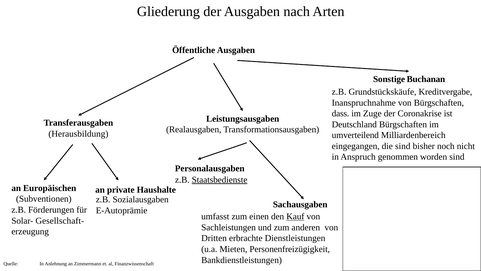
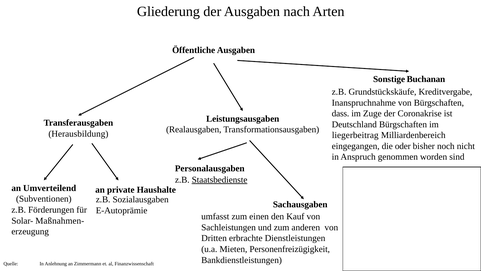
umverteilend: umverteilend -> liegerbeitrag (355, 135)
die sind: sind -> oder (403, 146)
Europäischen: Europäischen -> Umverteilend (50, 188)
Kauf underline: present -> none (295, 216)
Gesellschaft-: Gesellschaft- -> Maßnahmen- (60, 220)
